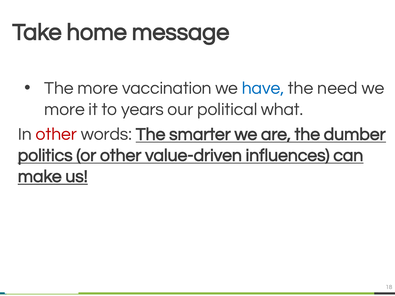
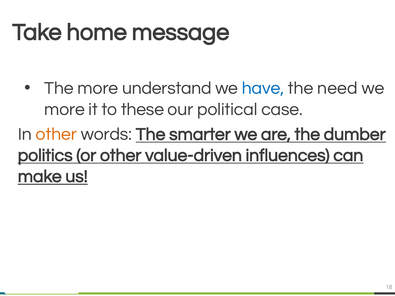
vaccination: vaccination -> understand (167, 88)
years: years -> these (143, 109)
what: what -> case (282, 109)
other colour: red -> orange (56, 134)
